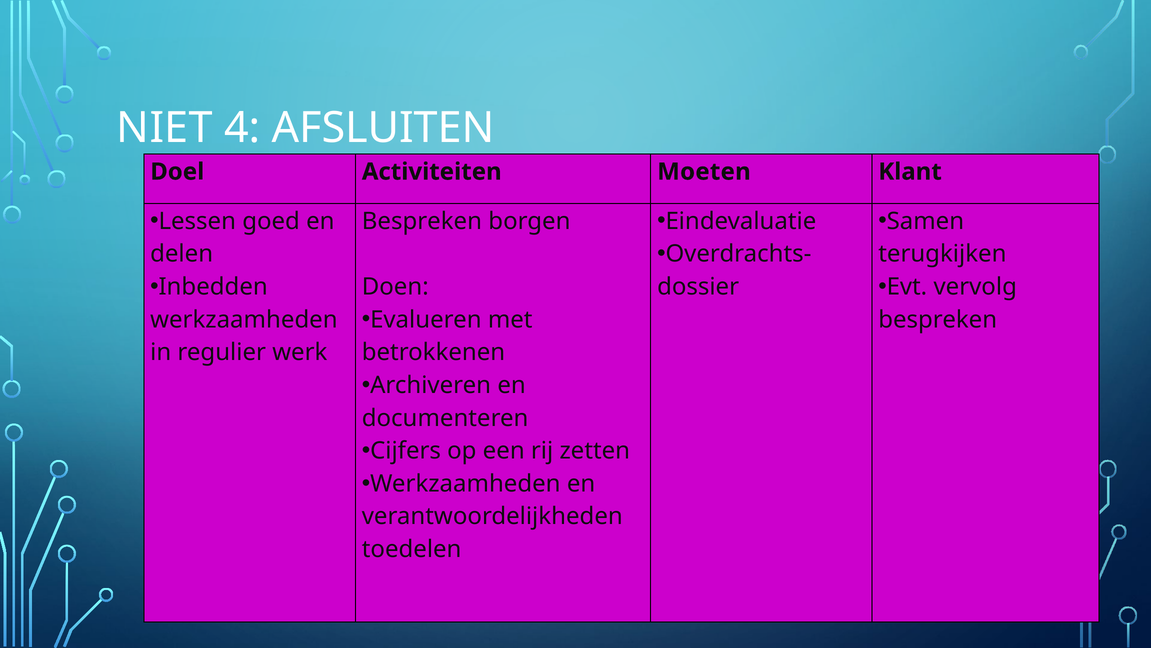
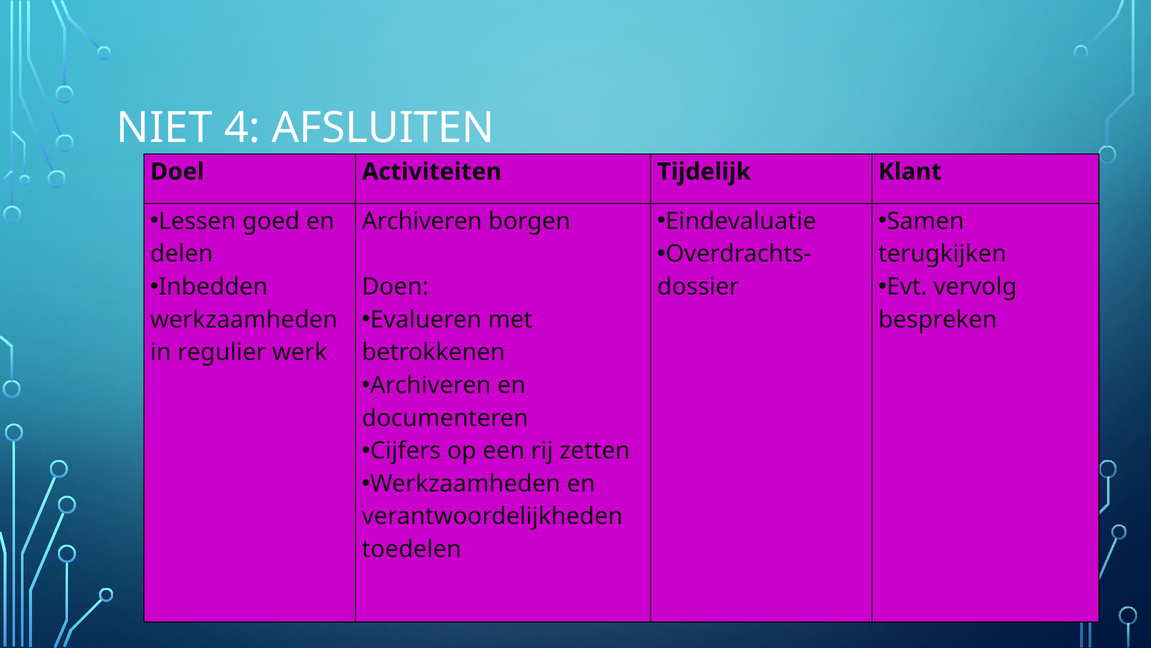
Moeten: Moeten -> Tijdelijk (704, 172)
Bespreken: Bespreken -> Archiveren (422, 221)
